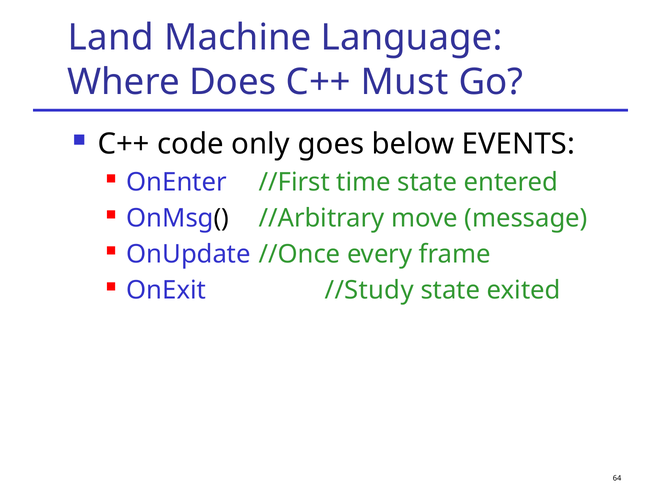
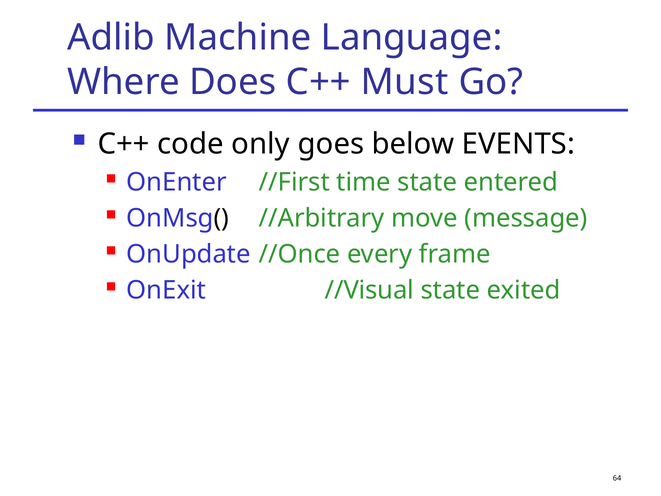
Land: Land -> Adlib (111, 38)
//Study: //Study -> //Visual (369, 290)
